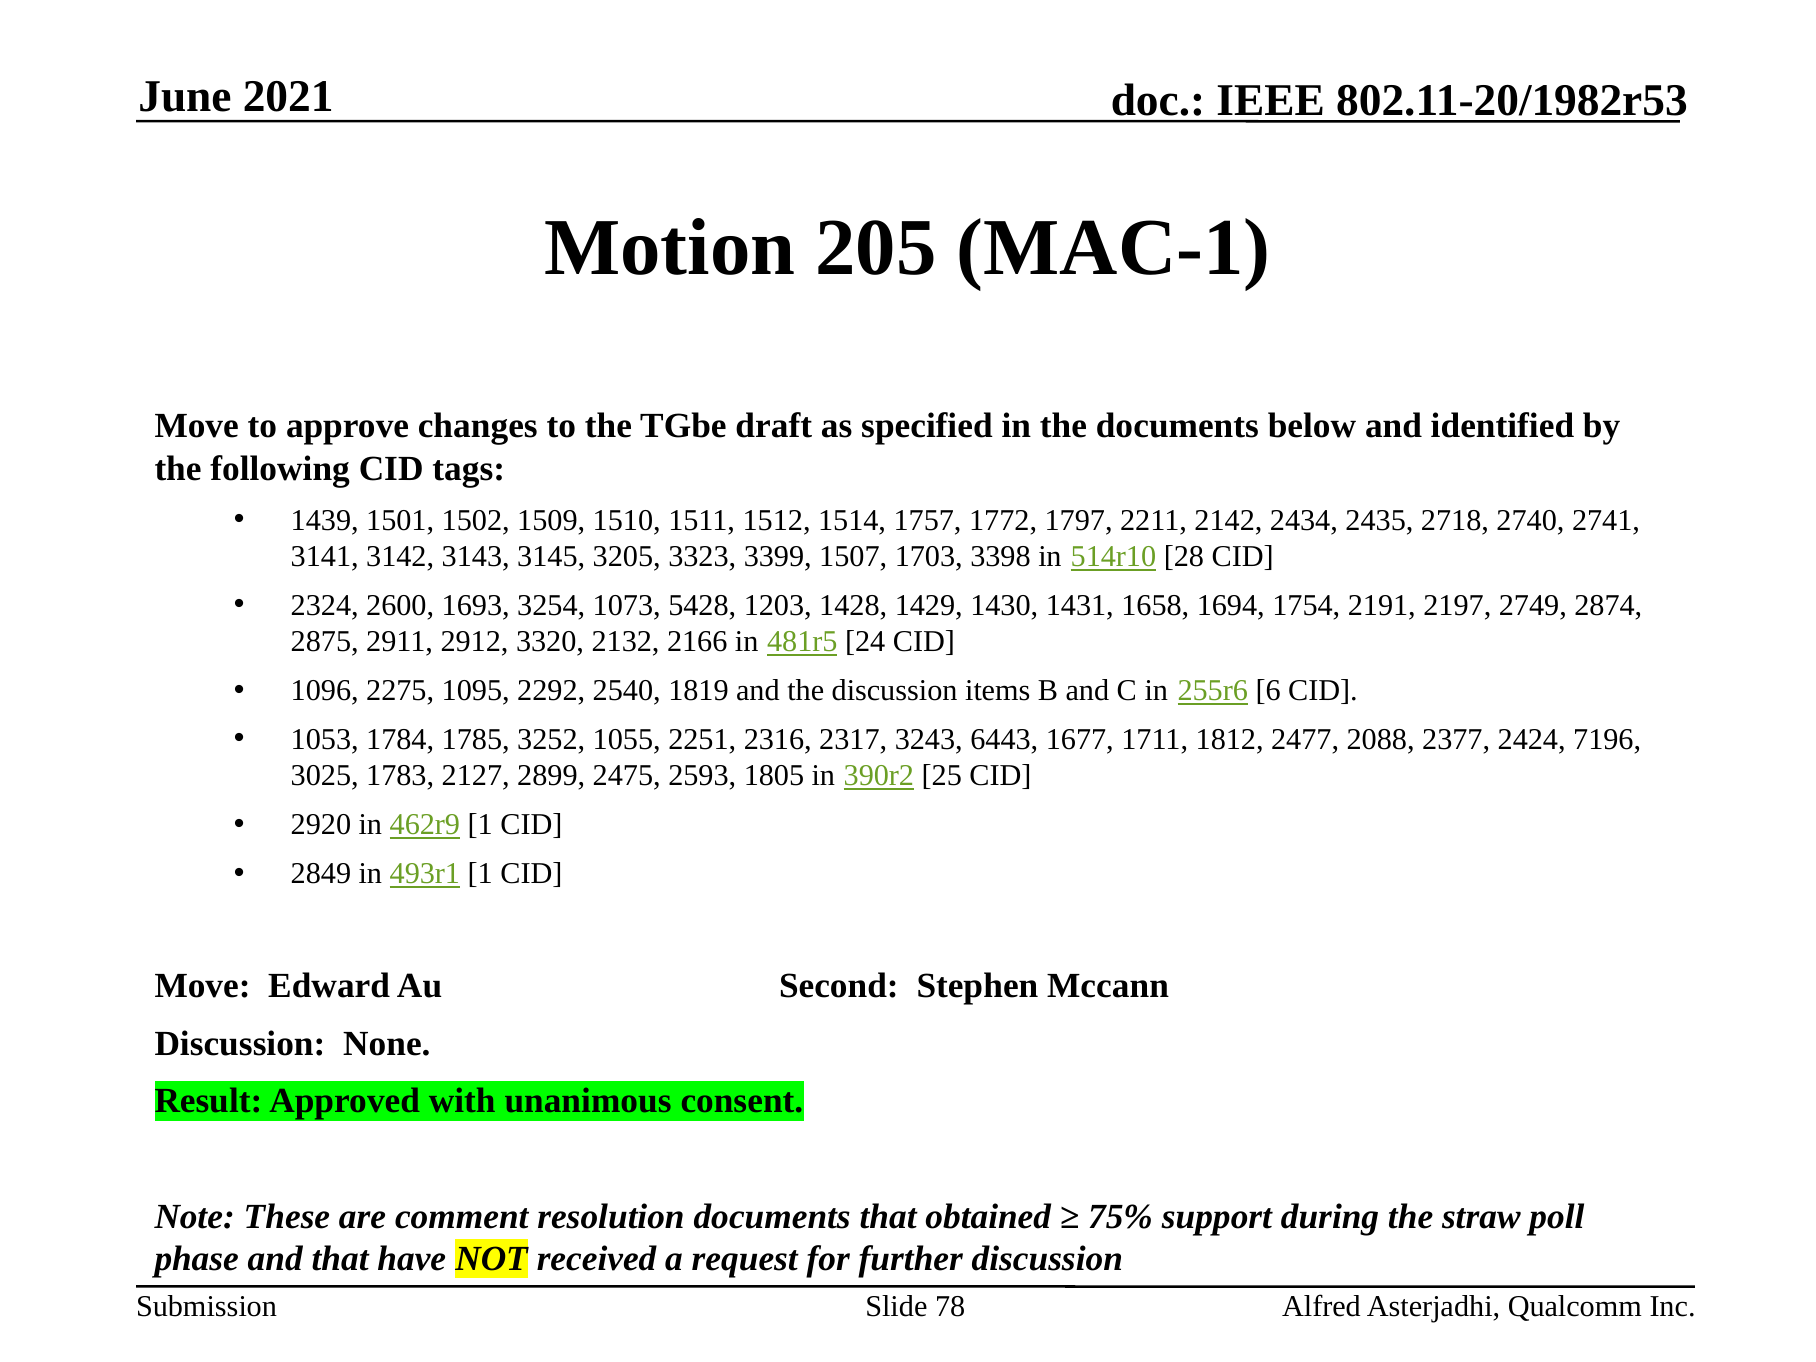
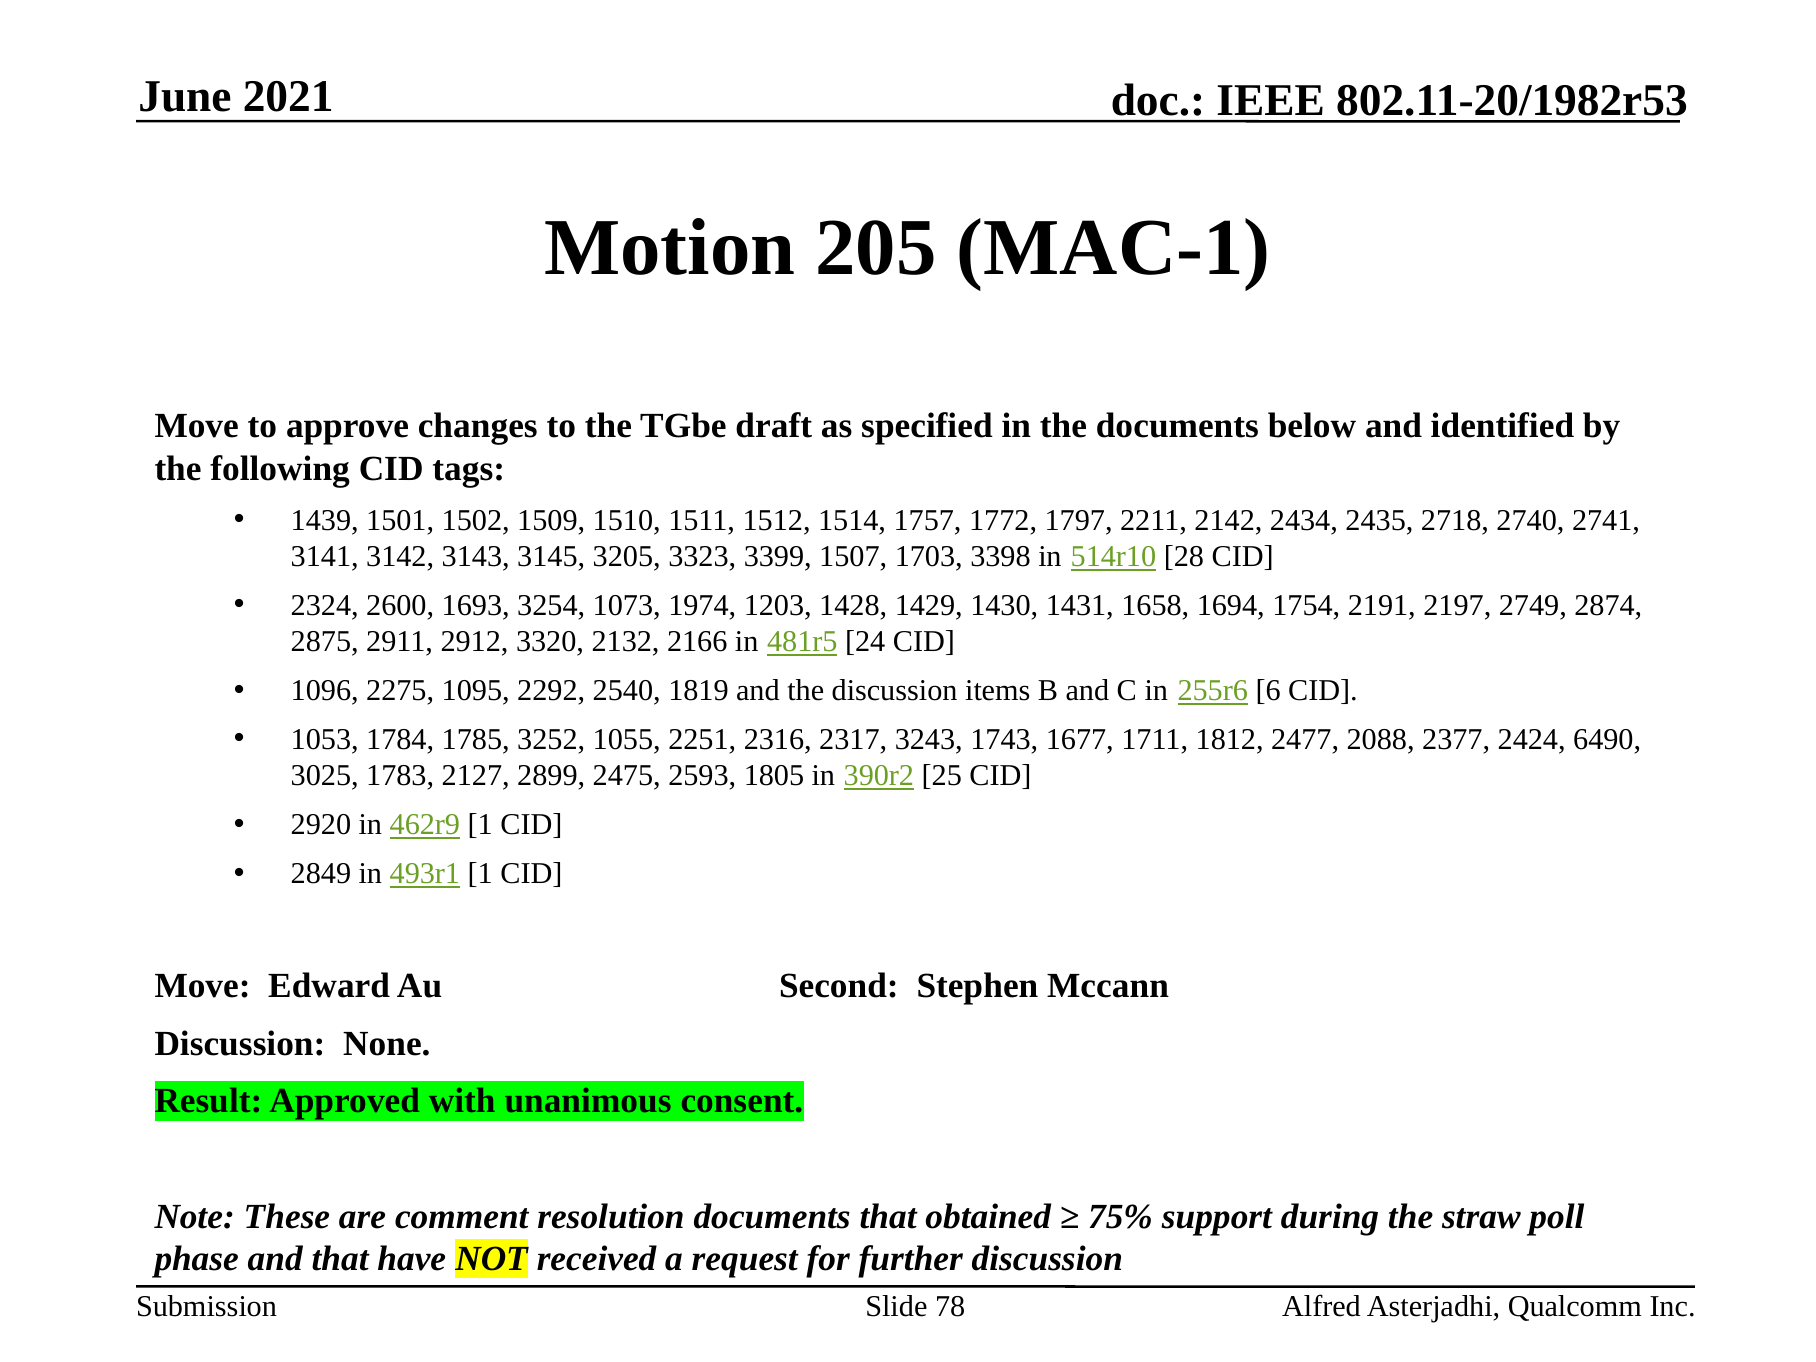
5428: 5428 -> 1974 (702, 605)
6443: 6443 -> 1743 (1004, 740)
7196: 7196 -> 6490 (1607, 740)
